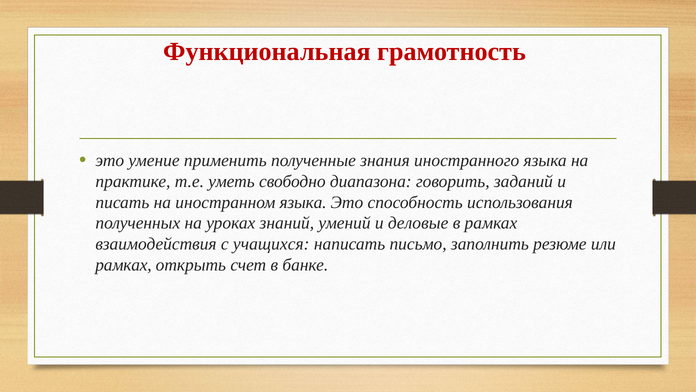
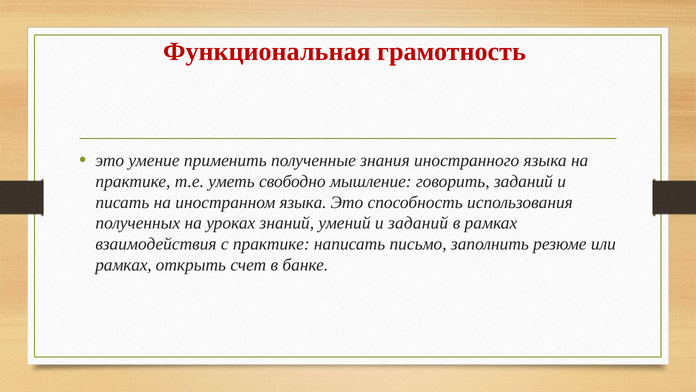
диапазона: диапазона -> мышление (371, 181)
и деловые: деловые -> заданий (418, 223)
с учащихся: учащихся -> практике (271, 244)
